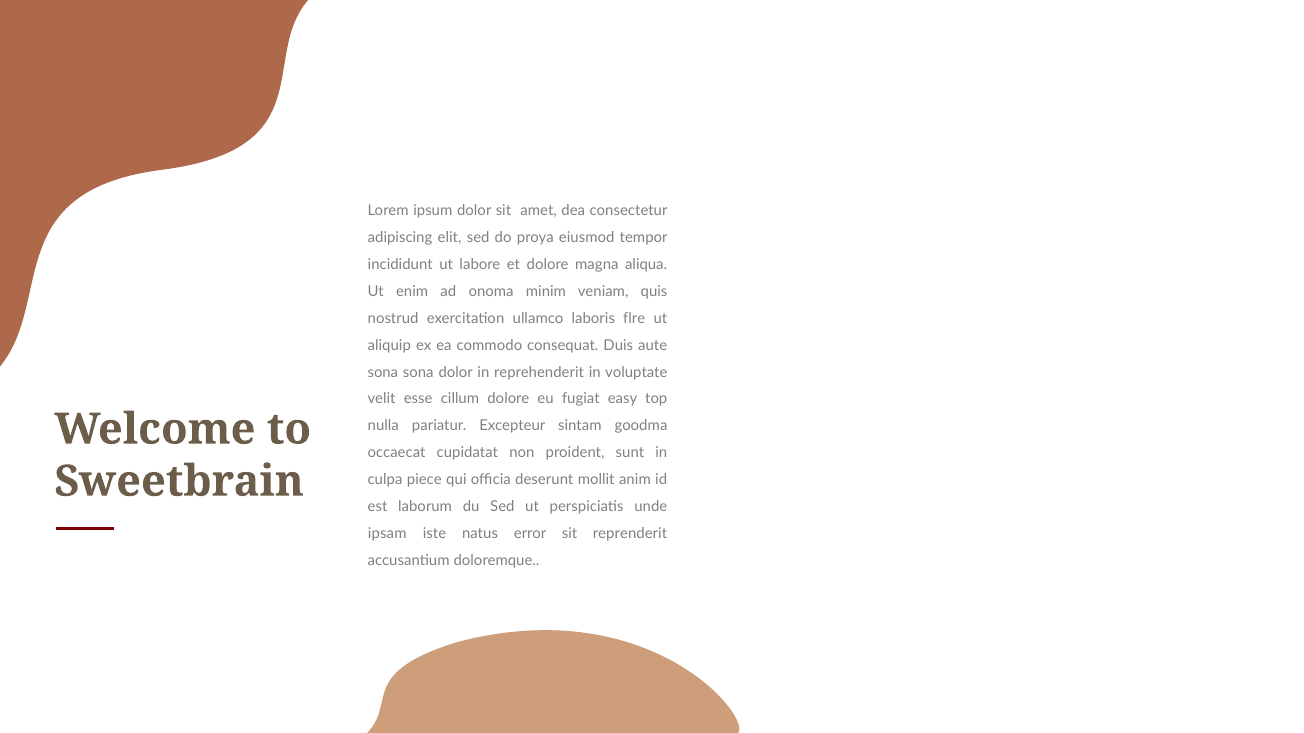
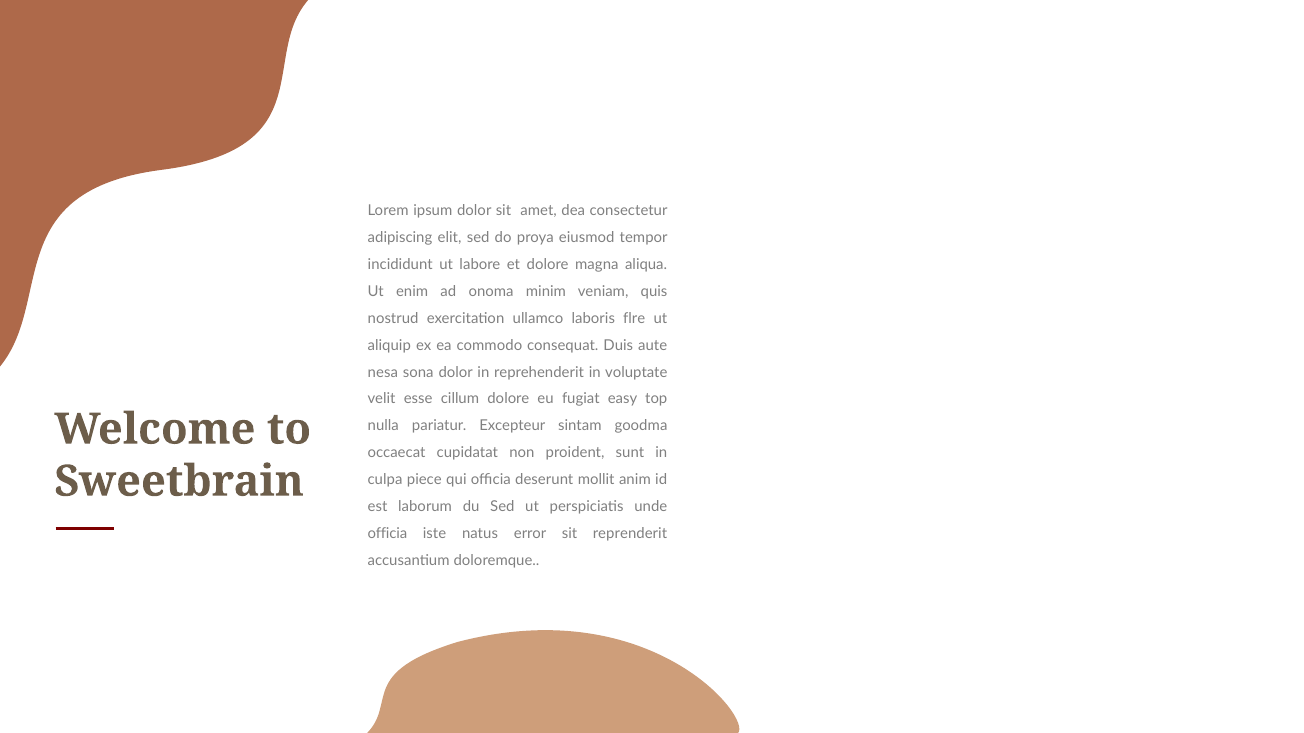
sona: sona -> nesa (383, 372)
ipsam: ipsam -> officia (387, 534)
